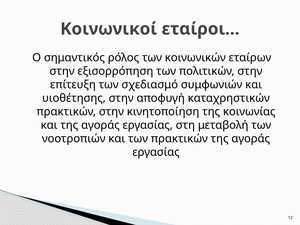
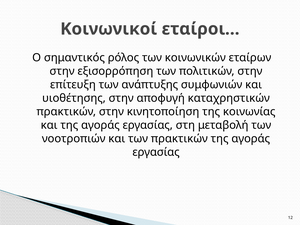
σχεδιασμό: σχεδιασμό -> ανάπτυξης (150, 85)
